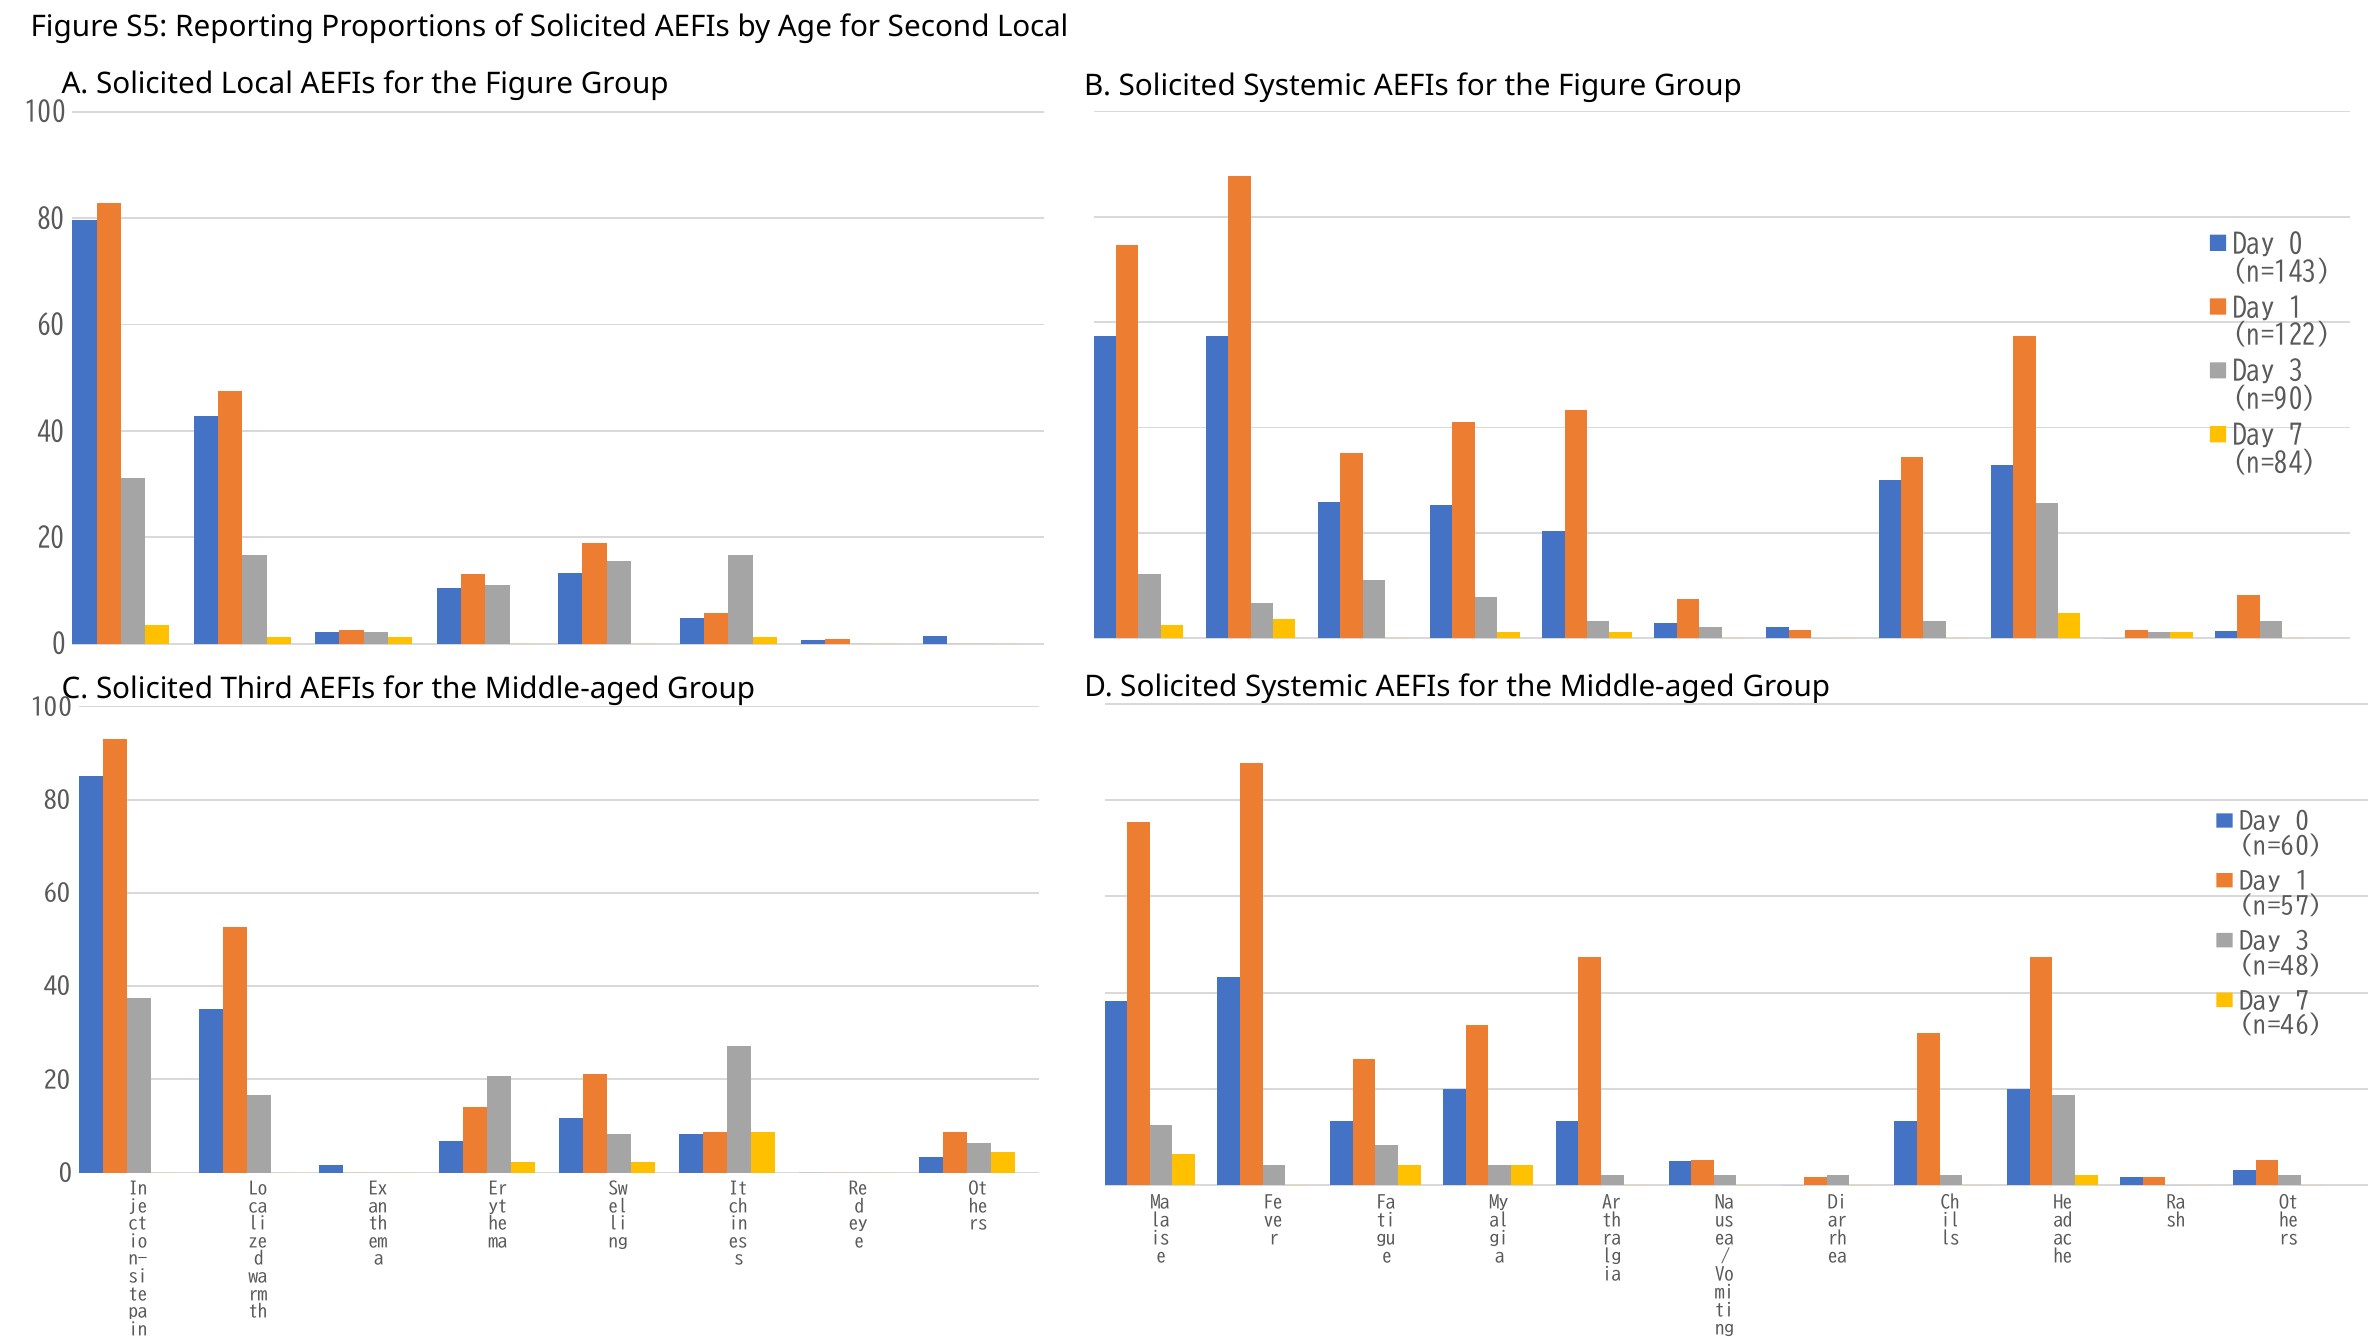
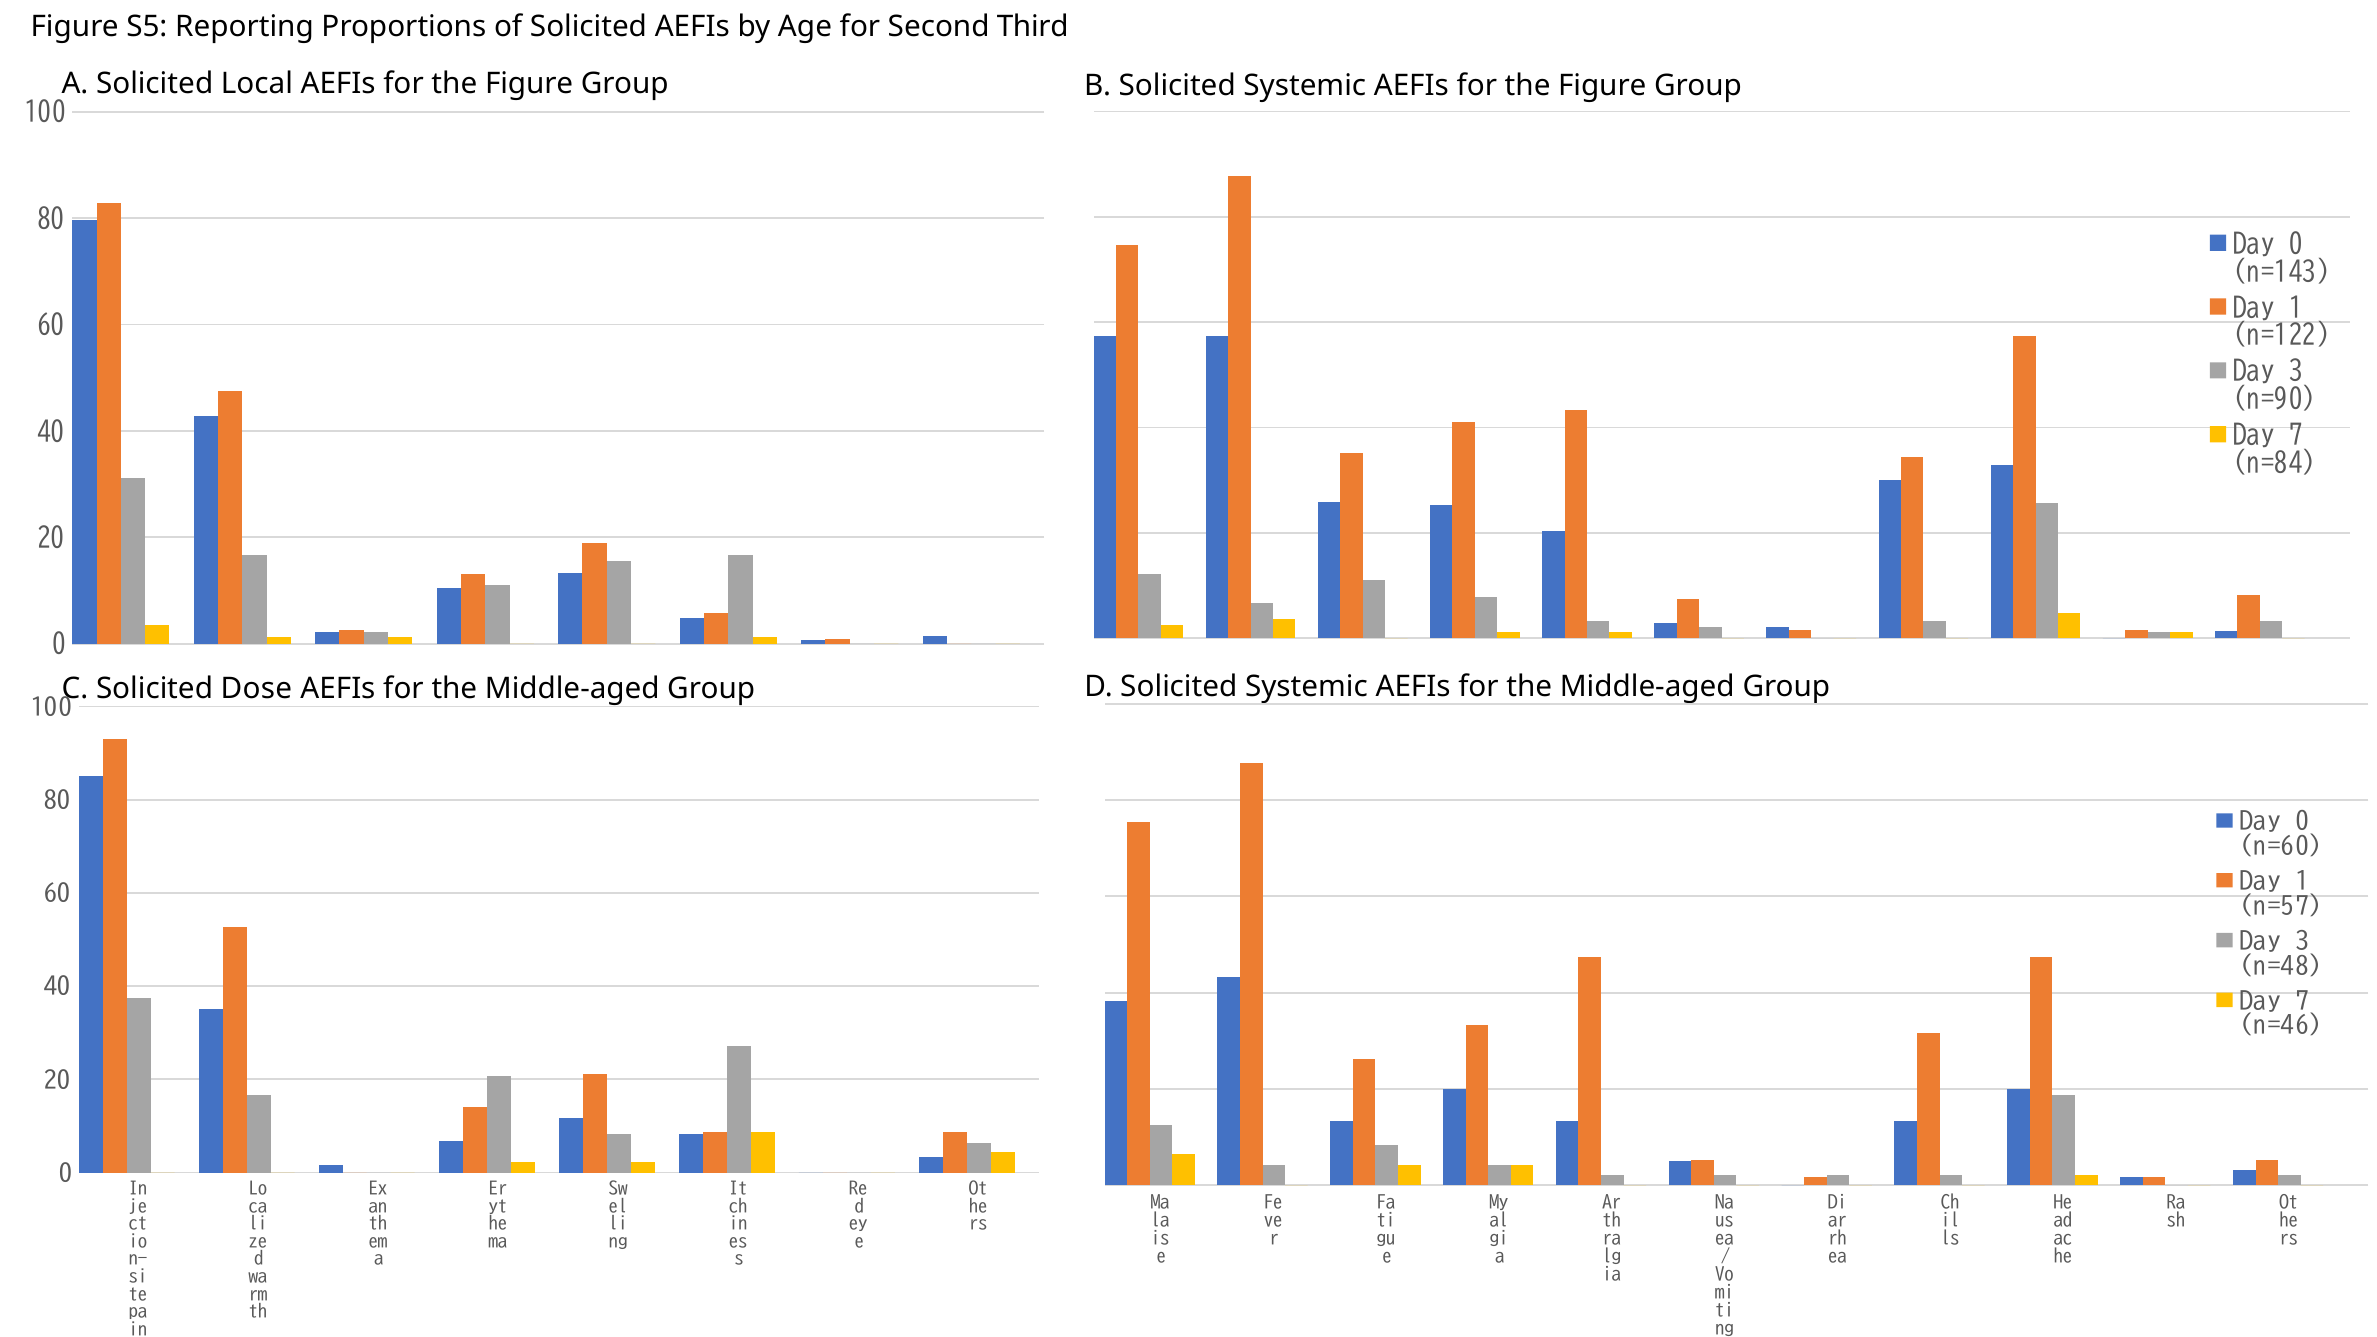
Second Local: Local -> Third (1033, 27)
Third: Third -> Dose (256, 688)
